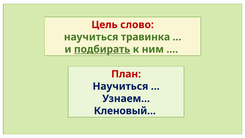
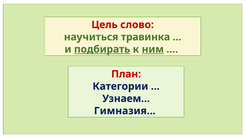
ним underline: none -> present (153, 49)
Научиться: Научиться -> Категории (120, 86)
Кленовый…: Кленовый… -> Гимназия… (125, 111)
